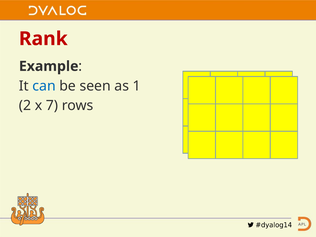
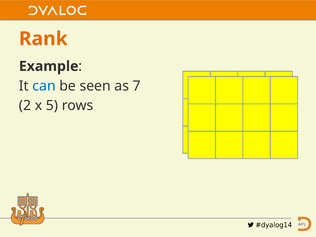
Rank colour: red -> orange (43, 39)
1: 1 -> 7 (137, 86)
7: 7 -> 5 (52, 106)
